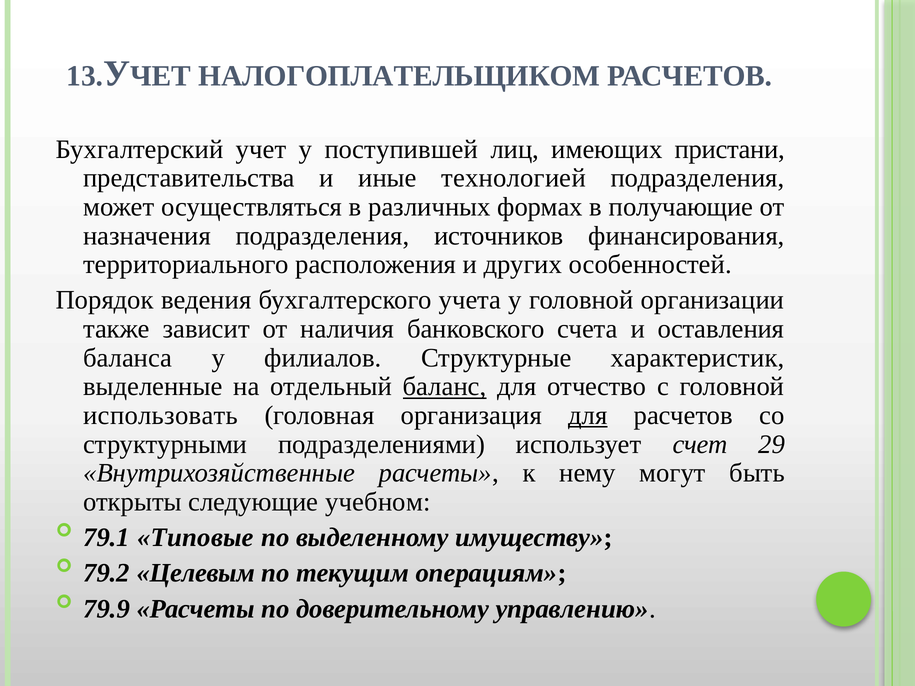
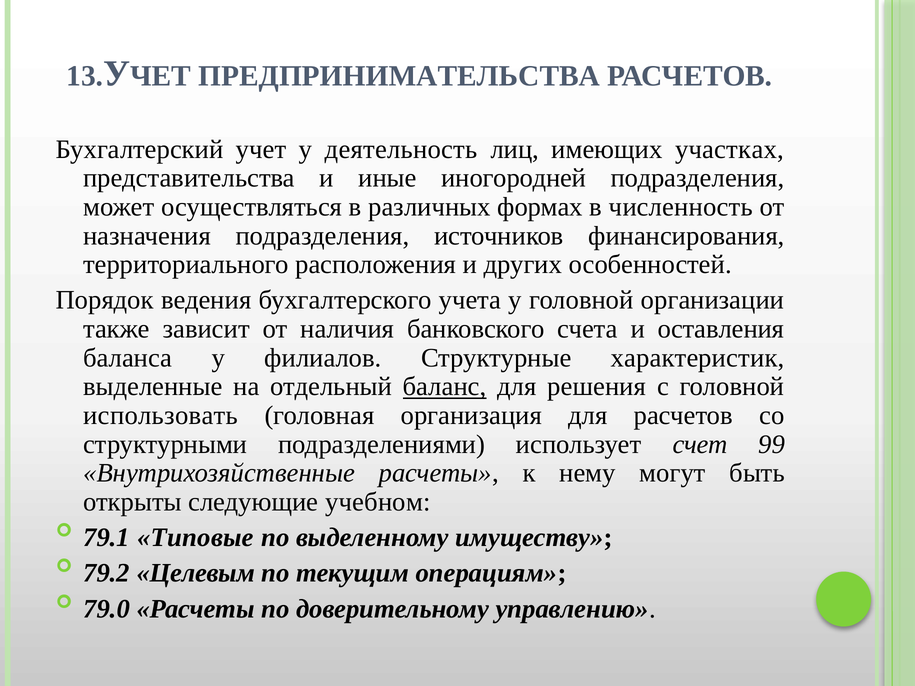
НАЛОГОПЛАТЕЛЬЩИКОМ: НАЛОГОПЛАТЕЛЬЩИКОМ -> ПРЕДПРИНИМАТЕЛЬСТВА (399, 76)
поступившей: поступившей -> деятельность (401, 149)
пристани: пристани -> участках (729, 149)
технологией: технологией -> иногородней (514, 178)
получающие: получающие -> численность (681, 207)
отчество: отчество -> решения (597, 387)
для underline: present -> none (588, 416)
29: 29 -> 99 (772, 444)
79.9: 79.9 -> 79.0 (107, 609)
